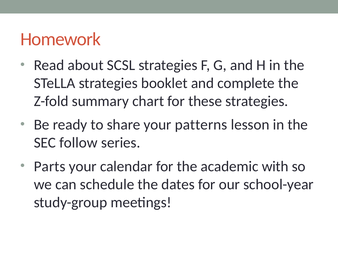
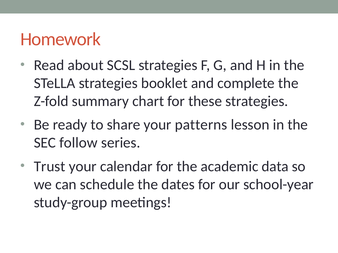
Parts: Parts -> Trust (50, 167)
with: with -> data (275, 167)
